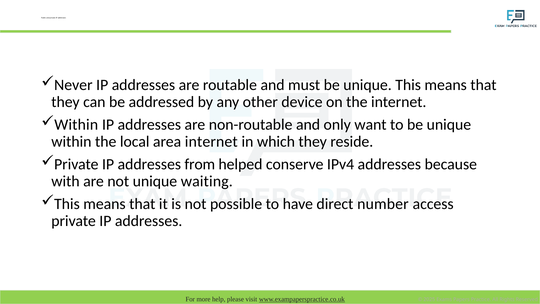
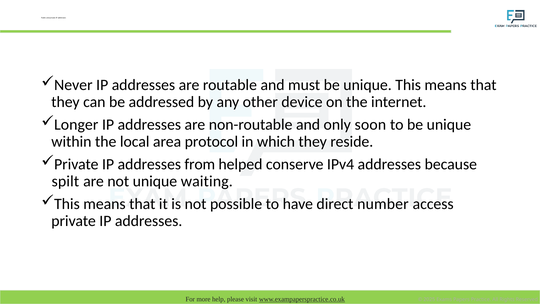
Within: Within -> Longer (76, 124)
want: want -> soon (370, 124)
area internet: internet -> protocol (211, 141)
with: with -> spilt (65, 181)
